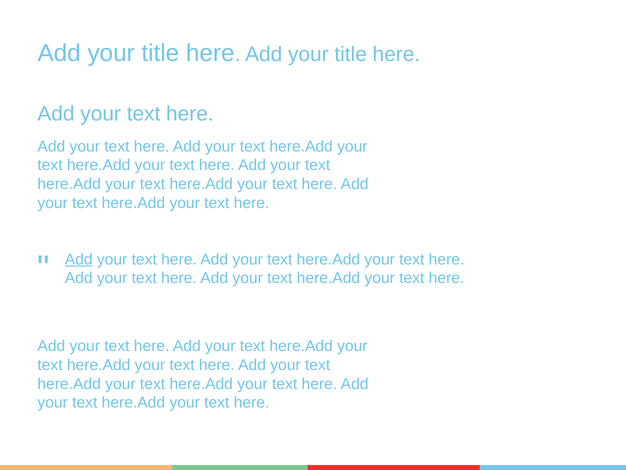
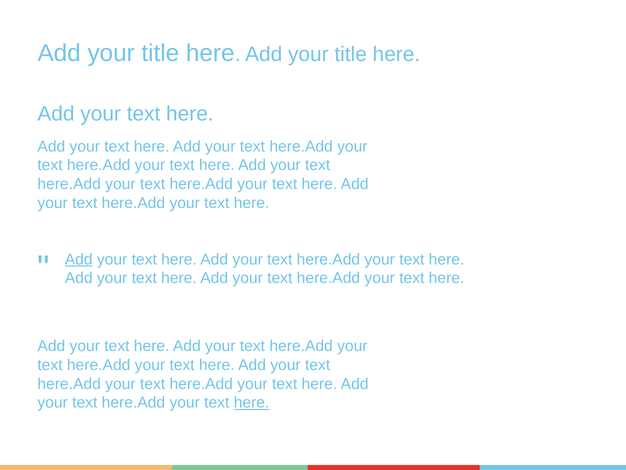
here underline: none -> present (252, 402)
